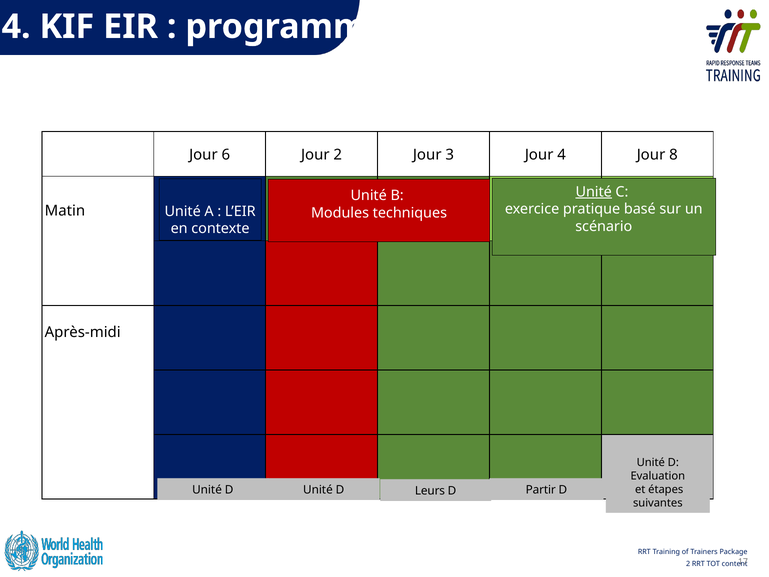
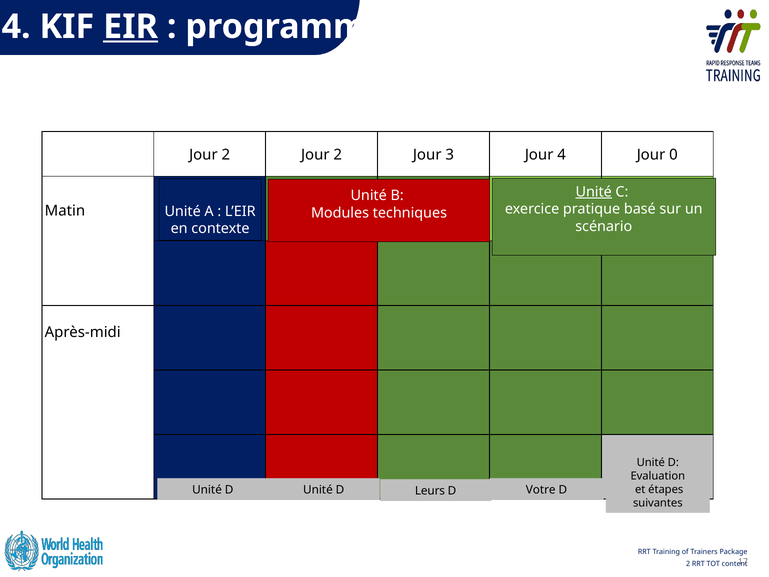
EIR underline: none -> present (131, 27)
6: 6 -> 2 (226, 155)
8: 8 -> 0 (673, 155)
Partir: Partir -> Votre (541, 490)
